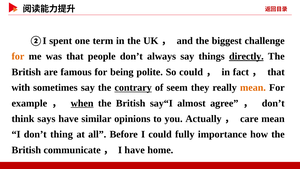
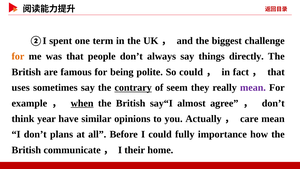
directly underline: present -> none (246, 56)
with: with -> uses (21, 87)
mean colour: orange -> purple (253, 87)
says: says -> year (46, 119)
thing: thing -> plans (62, 134)
I have: have -> their (135, 150)
